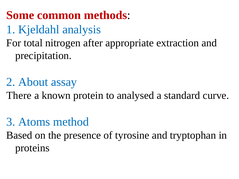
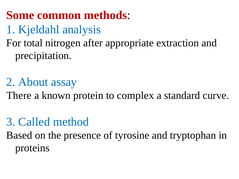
analysed: analysed -> complex (135, 96)
Atoms: Atoms -> Called (34, 122)
